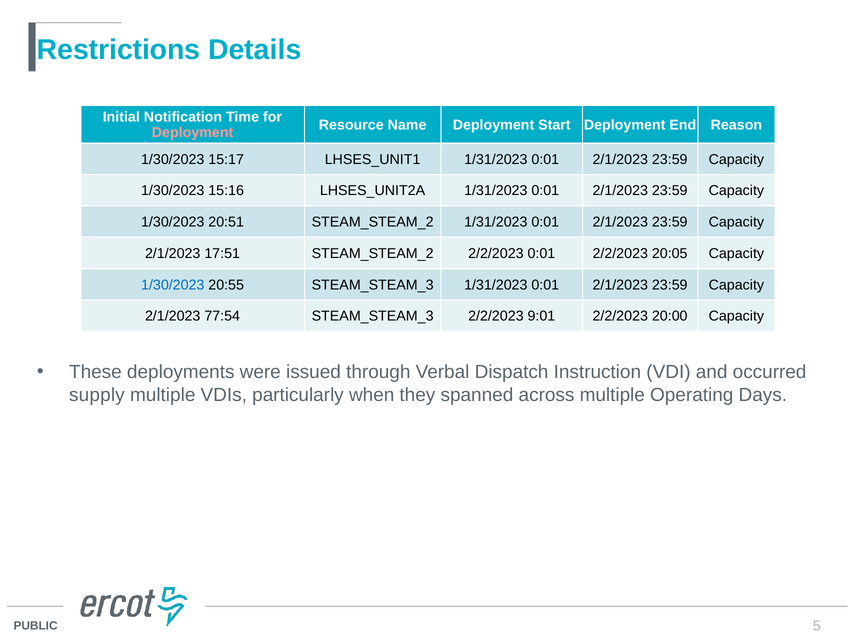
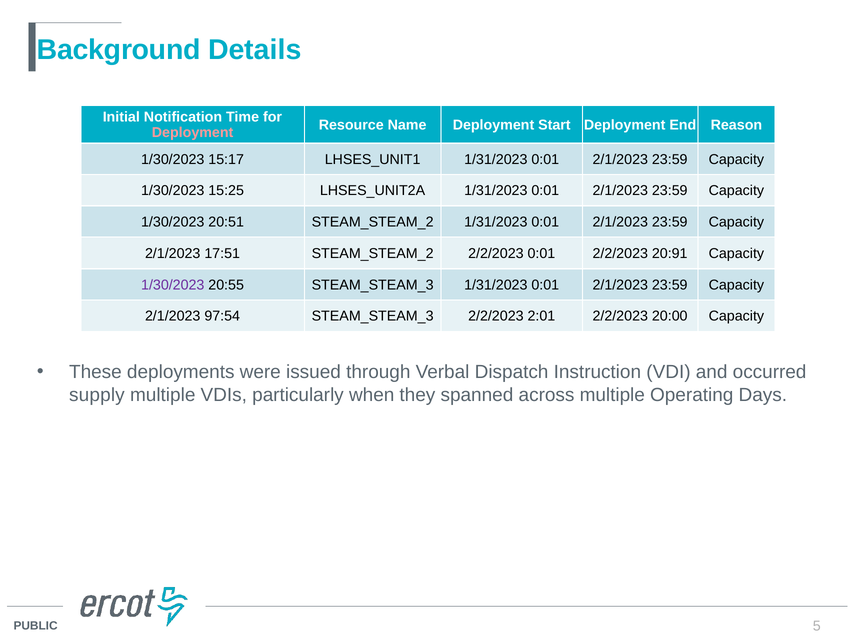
Restrictions: Restrictions -> Background (119, 50)
15:16: 15:16 -> 15:25 (226, 191)
20:05: 20:05 -> 20:91 (670, 254)
1/30/2023 colour: blue -> purple (173, 285)
77:54: 77:54 -> 97:54 (222, 316)
9:01: 9:01 -> 2:01 (541, 316)
